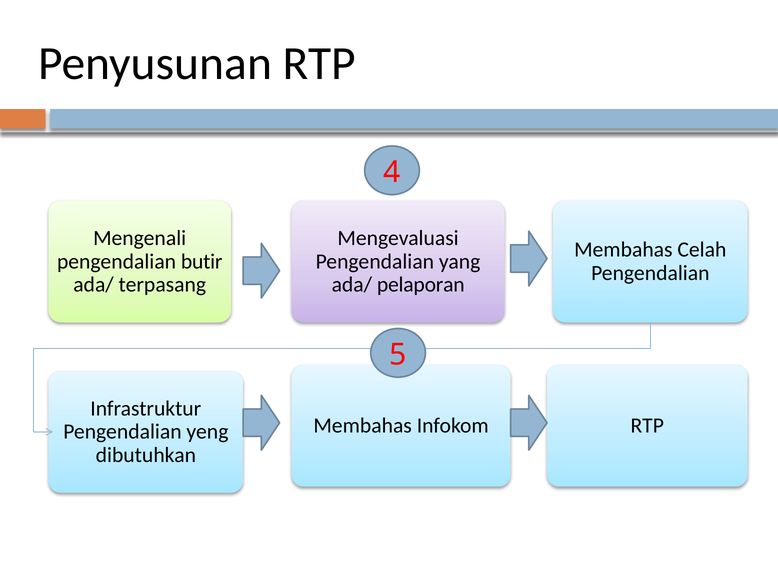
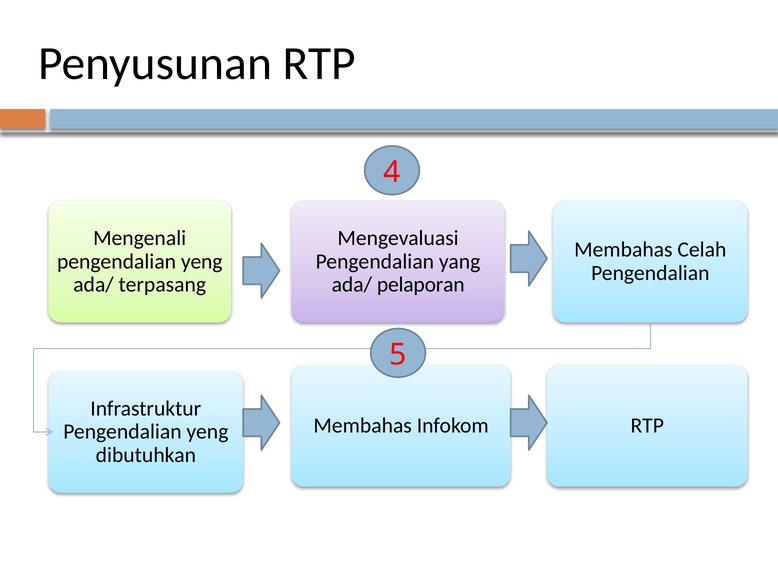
butir: butir -> yeng (202, 261)
